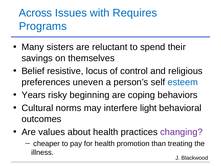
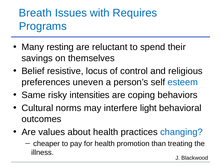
Across: Across -> Breath (35, 13)
sisters: sisters -> resting (60, 47)
Years: Years -> Same (34, 95)
beginning: beginning -> intensities (90, 95)
changing colour: purple -> blue (181, 132)
